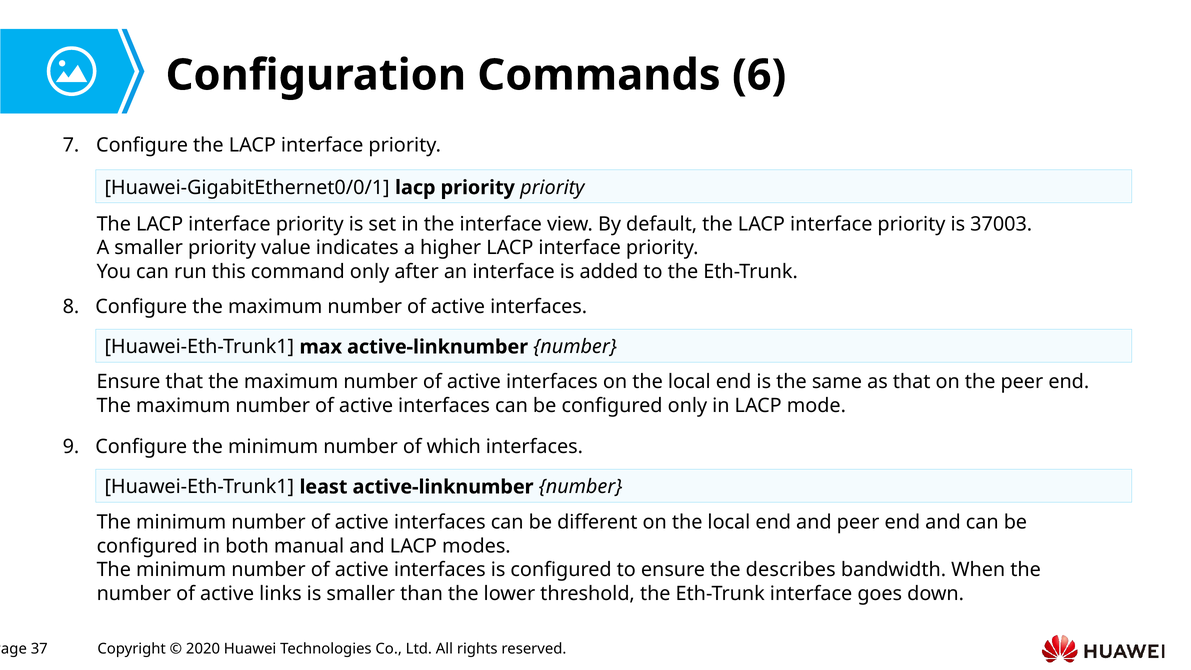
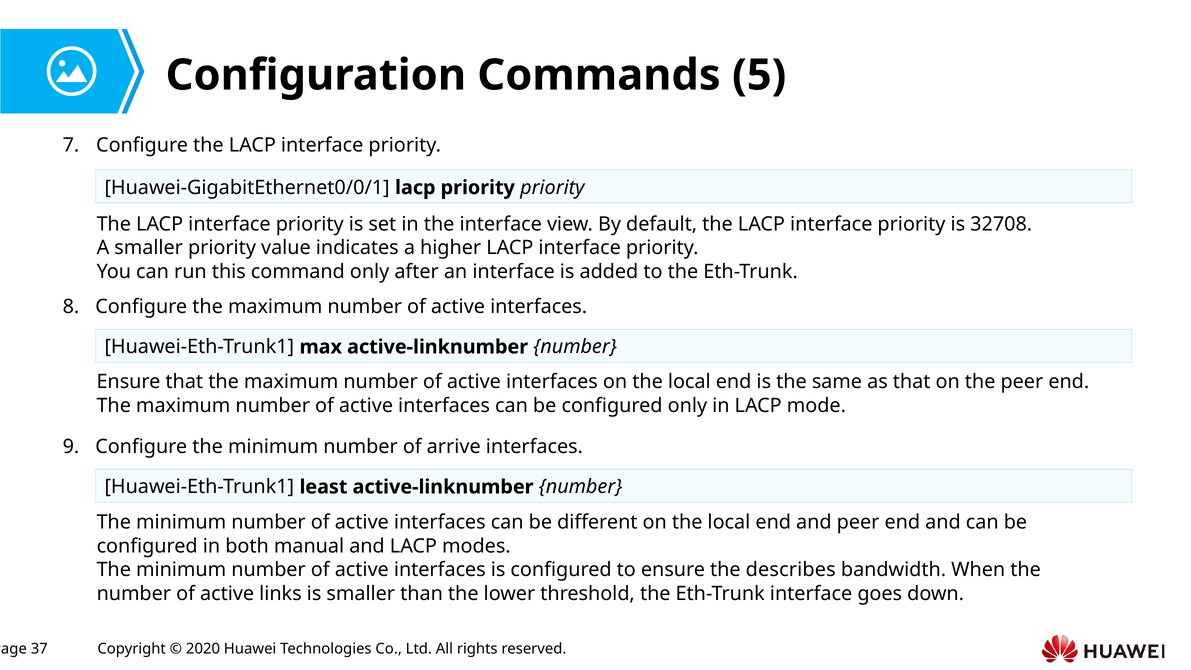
6: 6 -> 5 (759, 75)
37003: 37003 -> 32708 (1001, 224)
which: which -> arrive (454, 447)
